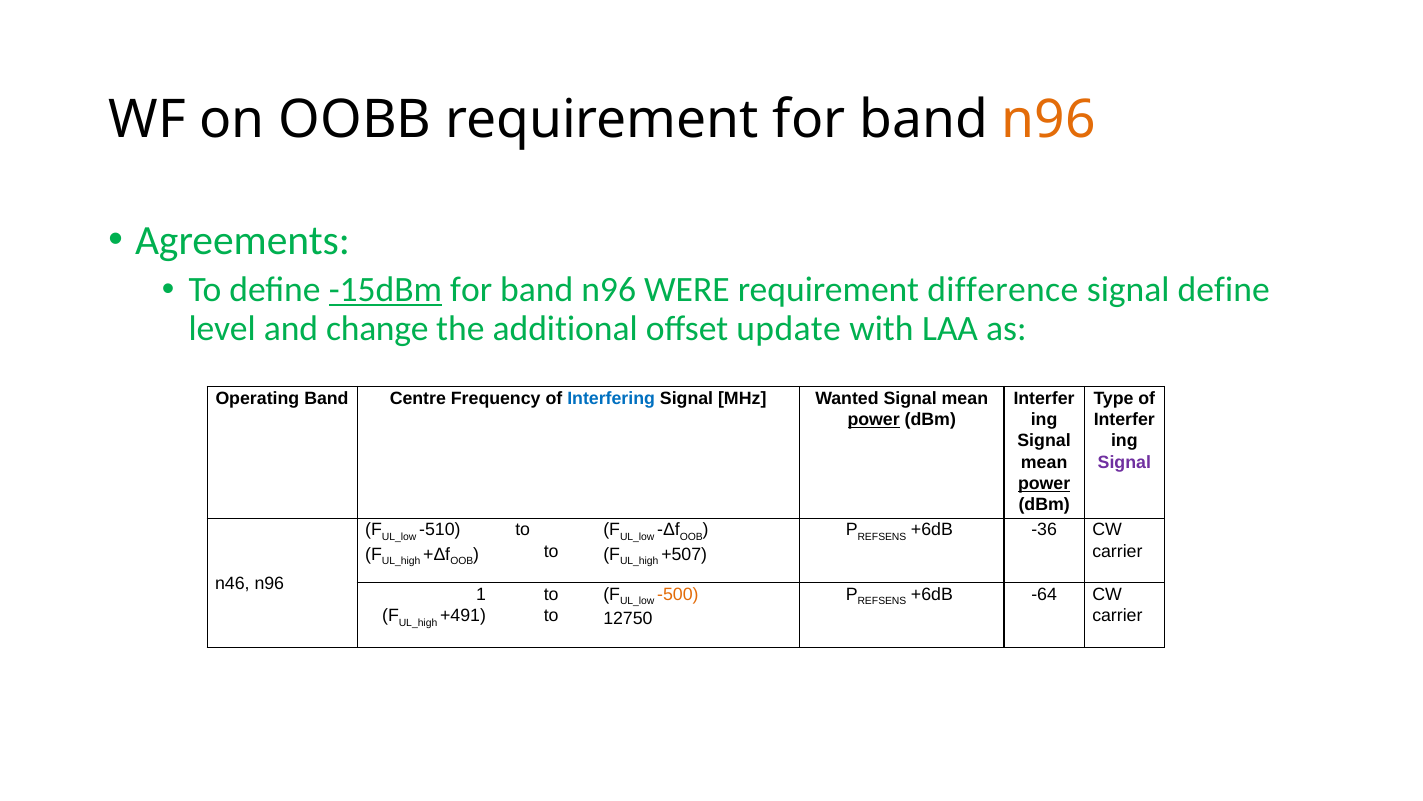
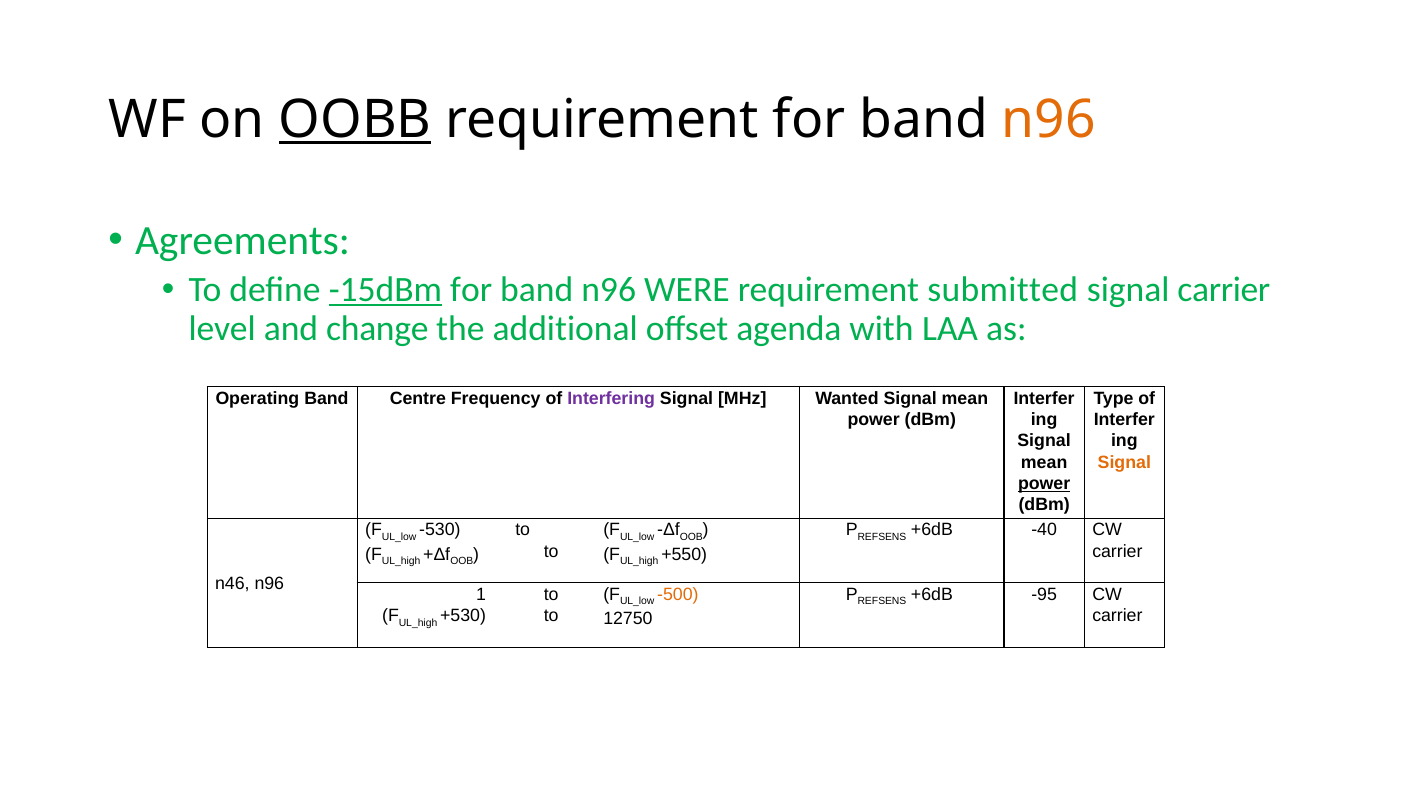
OOBB underline: none -> present (355, 120)
difference: difference -> submitted (1003, 290)
signal define: define -> carrier (1224, 290)
update: update -> agenda (789, 328)
Interfering colour: blue -> purple (611, 398)
power underline: present -> none (874, 419)
Signal colour: purple -> orange (1124, 462)
-510: -510 -> -530 (440, 530)
-36: -36 -> -40 (1044, 529)
+507: +507 -> +550 (684, 554)
-64: -64 -> -95 (1044, 594)
+491: +491 -> +530 (463, 615)
